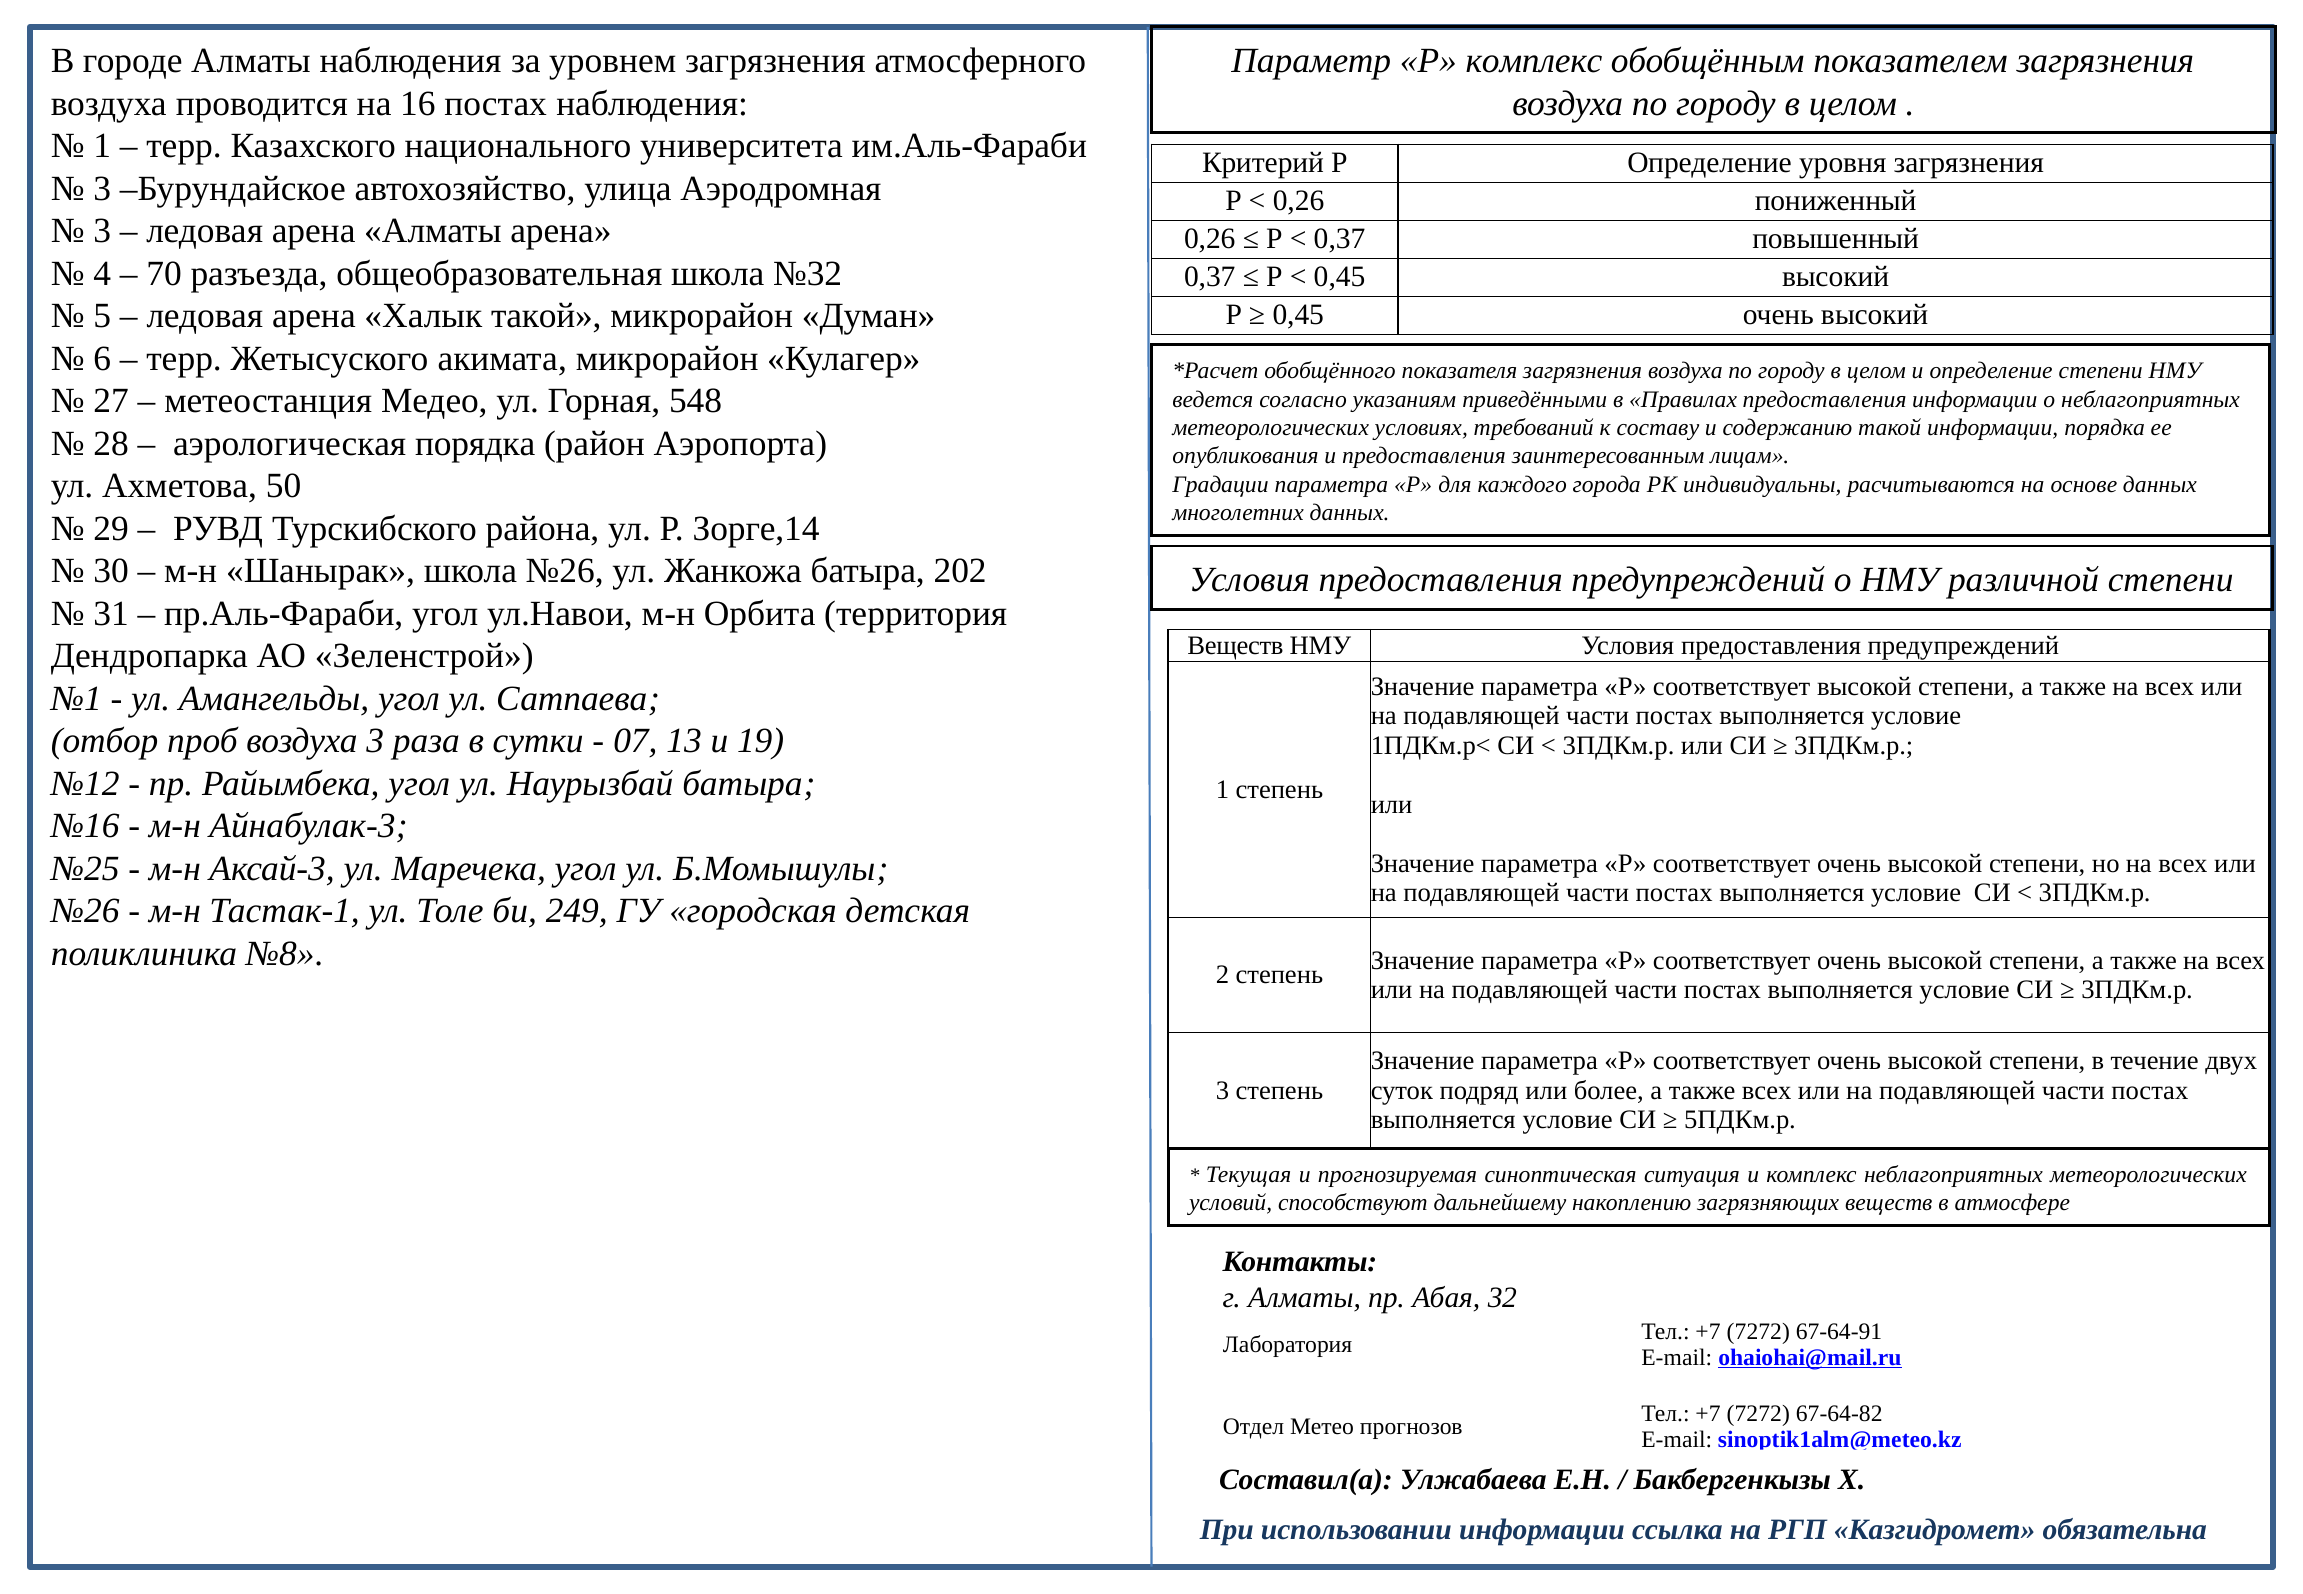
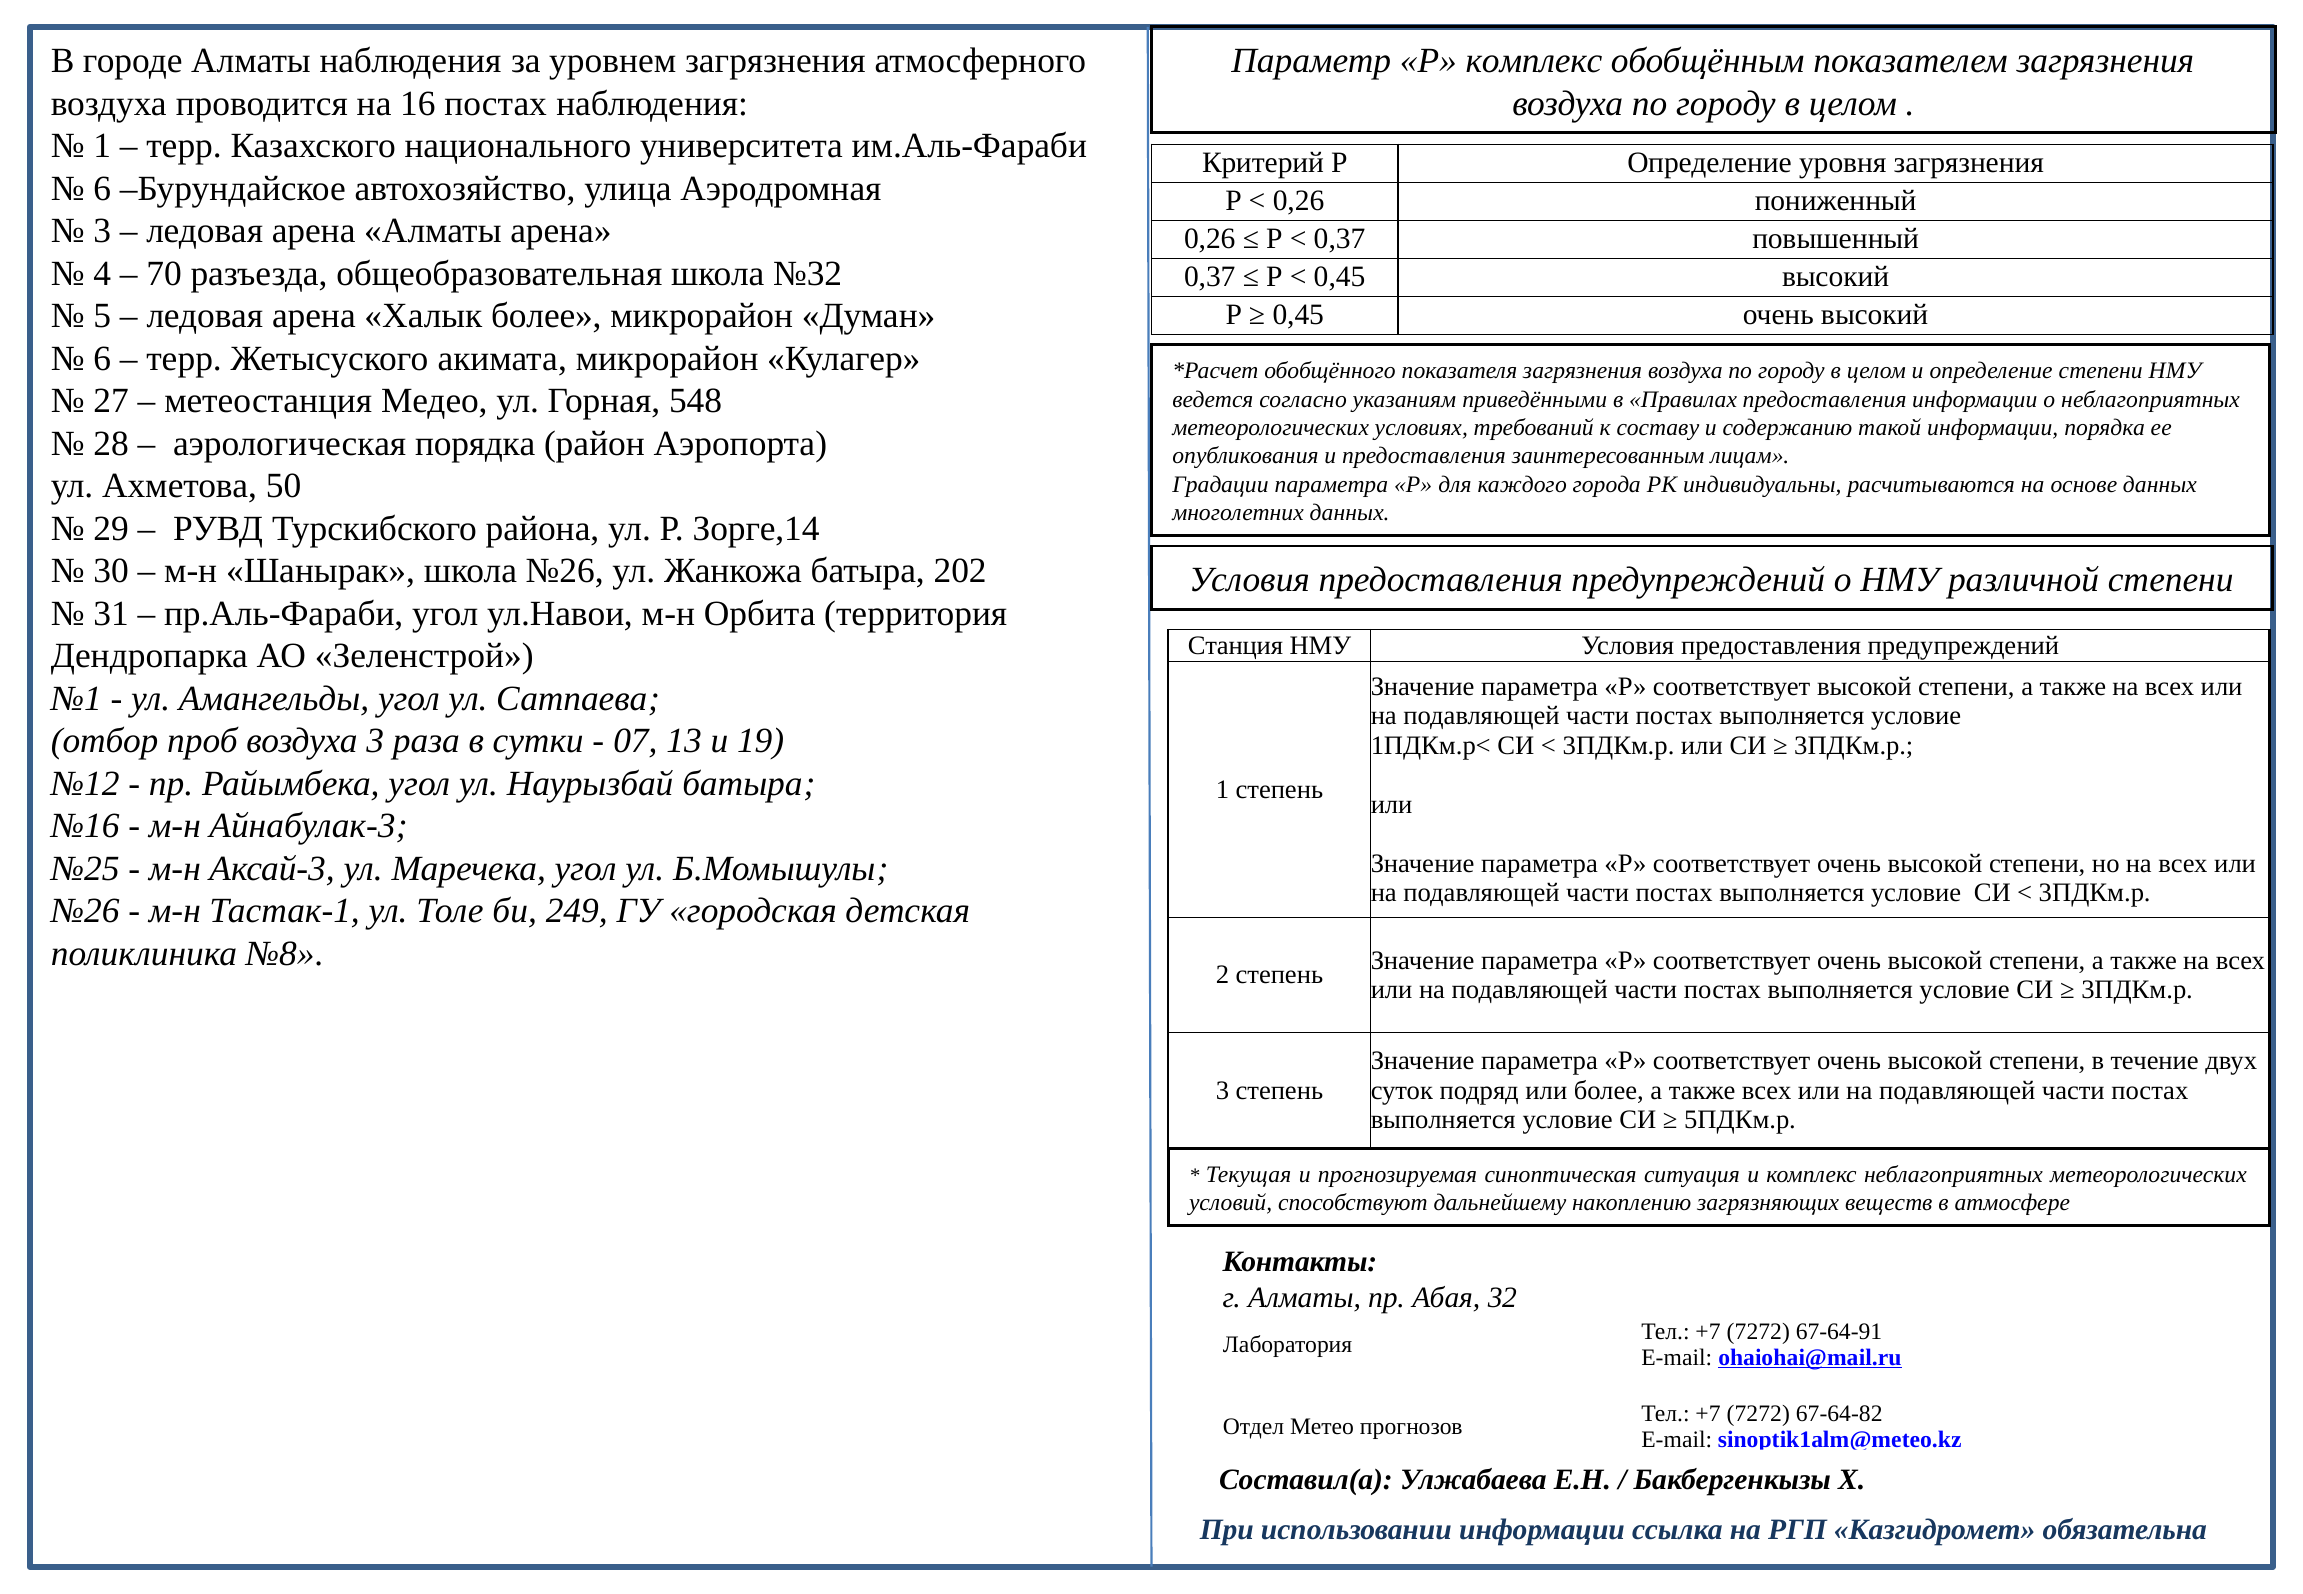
3: 3 -> 6 (102, 189)
Халык такой: такой -> более (546, 316)
Веществ: Веществ -> Станция (1235, 646)
